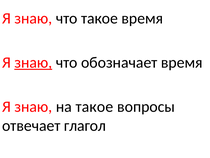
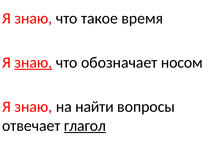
обозначает время: время -> носом (182, 62)
на такое: такое -> найти (95, 106)
глагол underline: none -> present (85, 125)
